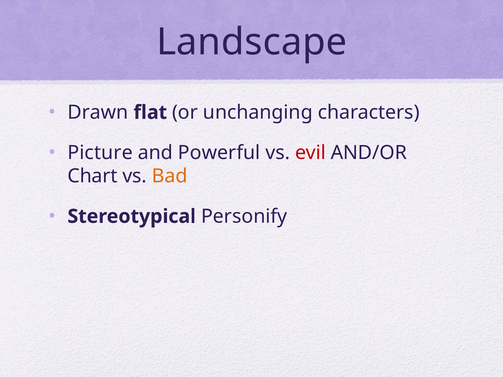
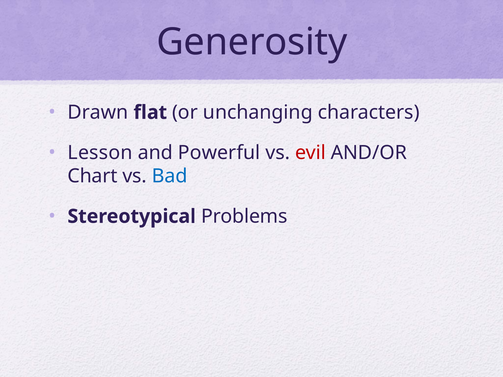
Landscape: Landscape -> Generosity (252, 42)
Picture: Picture -> Lesson (100, 153)
Bad colour: orange -> blue (170, 176)
Personify: Personify -> Problems (244, 217)
